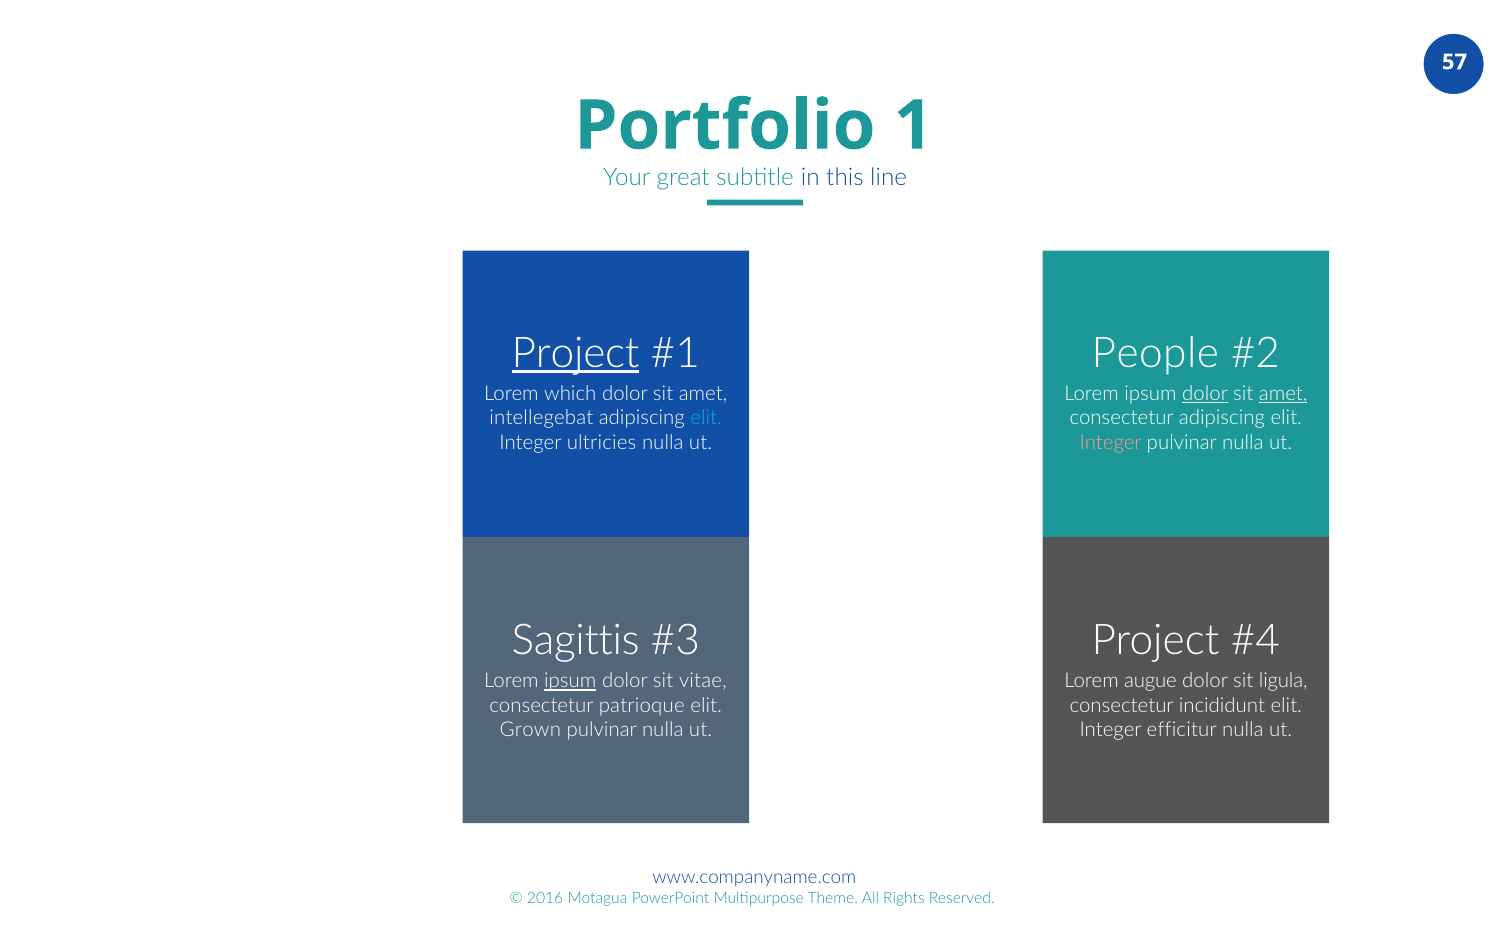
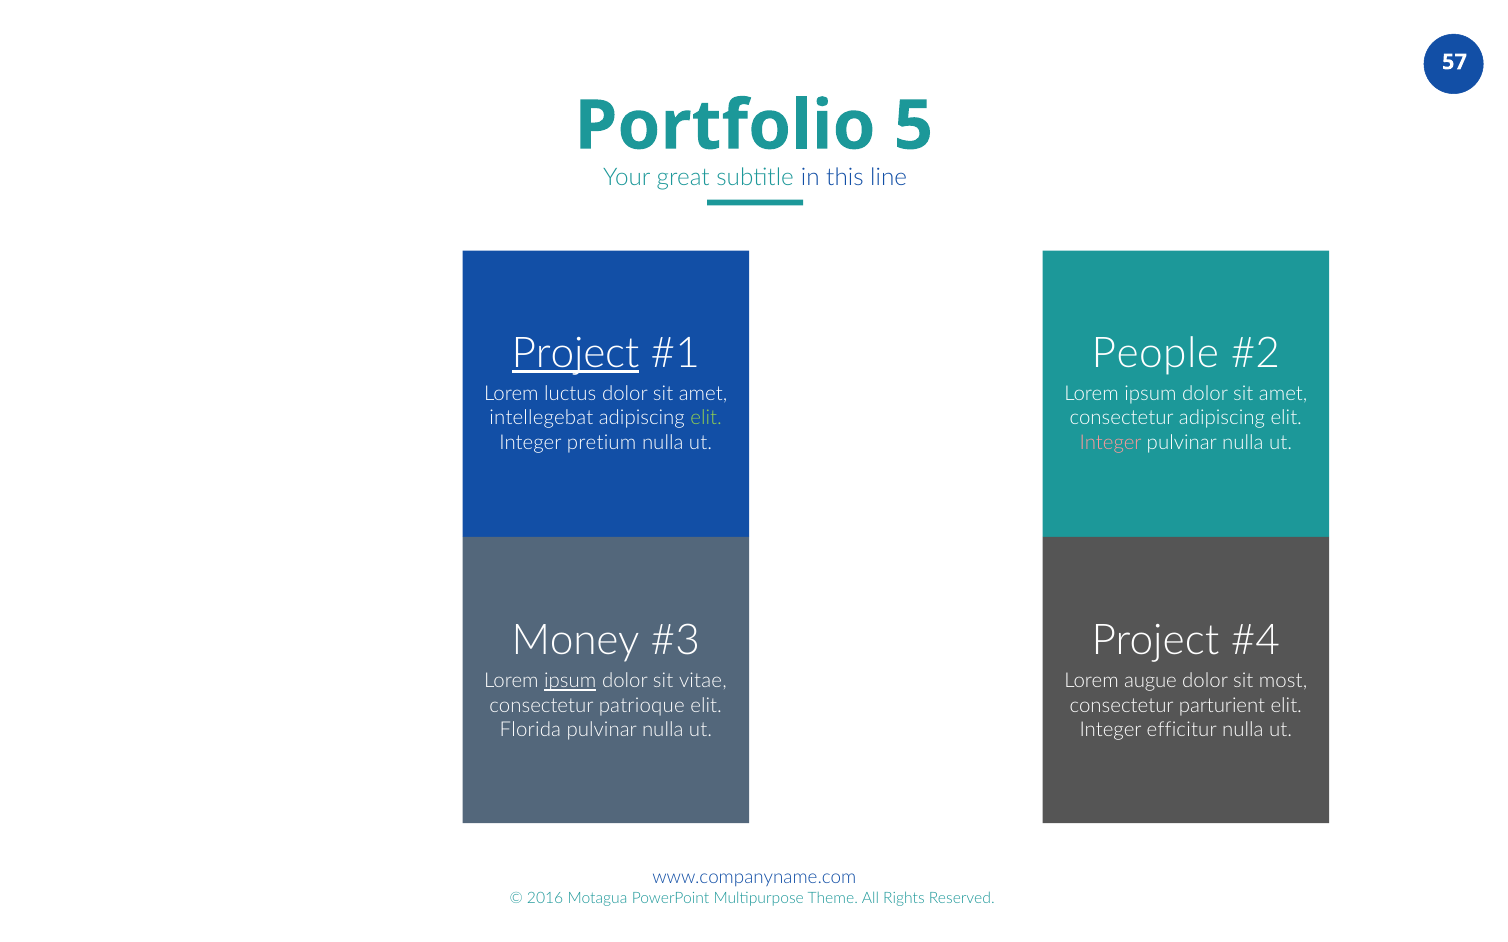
1: 1 -> 5 (913, 126)
which: which -> luctus (570, 394)
dolor underline: present -> none (1205, 394)
amet underline: present -> none (1283, 394)
elit colour: light blue -> light green (706, 418)
ultricies: ultricies -> pretium (602, 443)
Sagittis: Sagittis -> Money (576, 641)
ligula: ligula -> most (1283, 682)
incididunt: incididunt -> parturient (1222, 706)
Grown: Grown -> Florida (530, 731)
